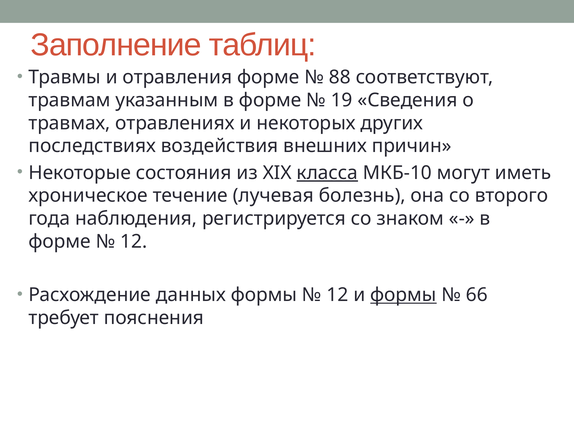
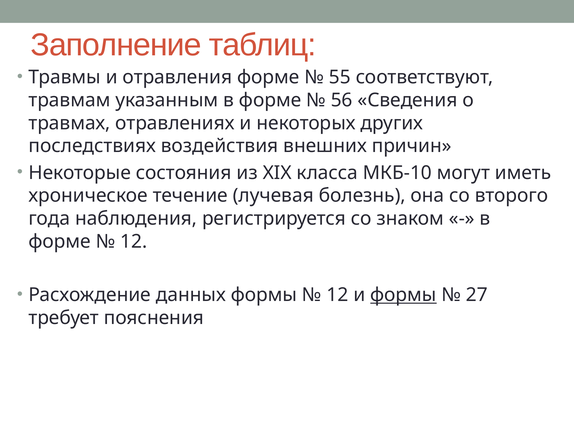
88: 88 -> 55 (340, 77)
19: 19 -> 56 (342, 100)
класса underline: present -> none (327, 173)
66: 66 -> 27 (477, 295)
